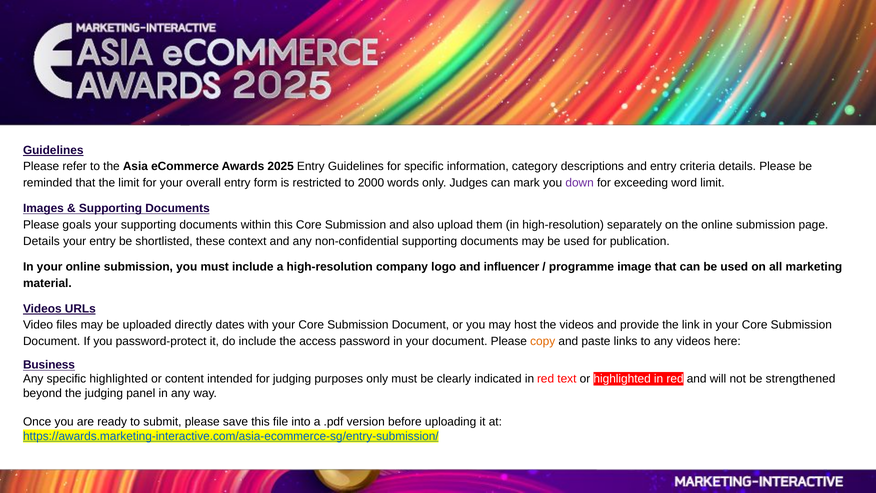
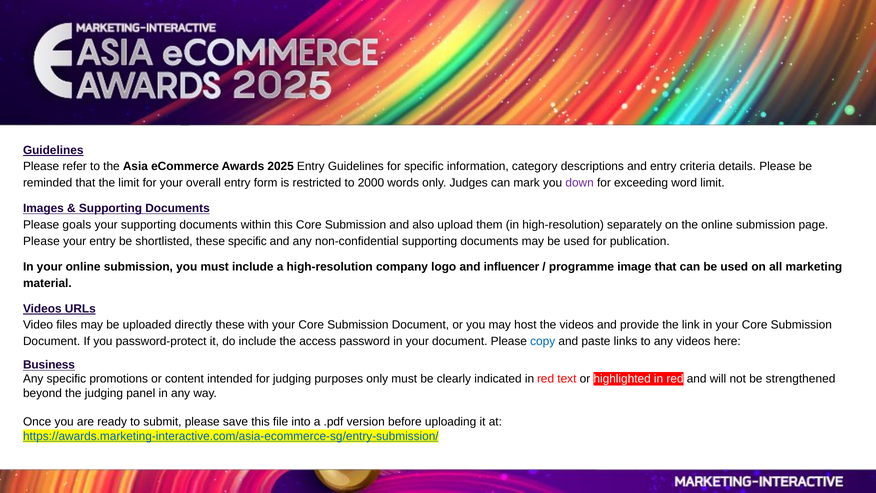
Details: Details -> Please (41, 241)
these context: context -> specific (247, 241)
directly dates: dates -> these (230, 325)
copy colour: orange -> blue (543, 341)
specific highlighted: highlighted -> promotions (119, 379)
